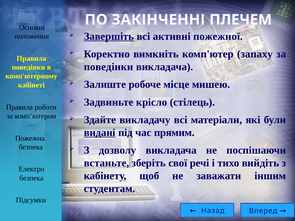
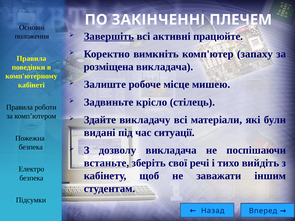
пожежної: пожежної -> працюйте (218, 36)
поведінки: поведінки -> розміщена (109, 67)
видані underline: present -> none (100, 133)
прямим: прямим -> ситуації (174, 133)
